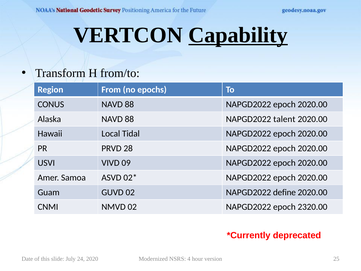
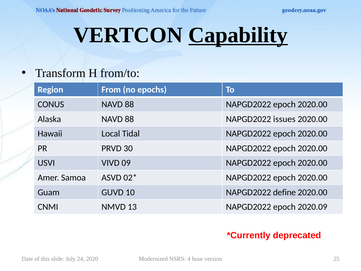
talent: talent -> issues (284, 119)
28: 28 -> 30 (128, 148)
GUVD 02: 02 -> 10 (130, 192)
NMVD 02: 02 -> 13 (132, 207)
2320.00: 2320.00 -> 2020.09 (312, 207)
